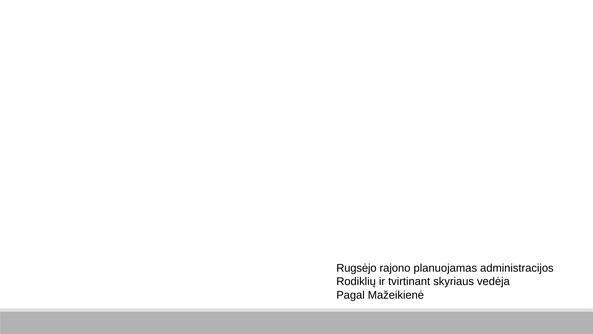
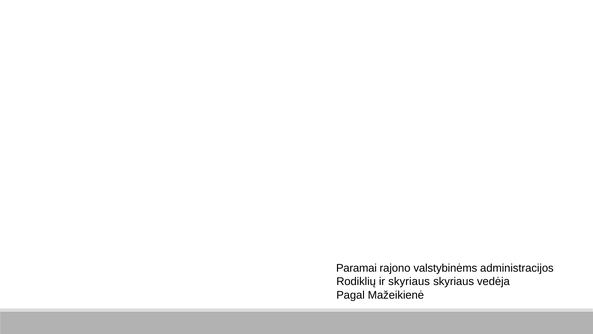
Rugsėjo: Rugsėjo -> Paramai (356, 268)
planuojamas: planuojamas -> valstybinėms (445, 268)
ir tvirtinant: tvirtinant -> skyriaus (409, 281)
